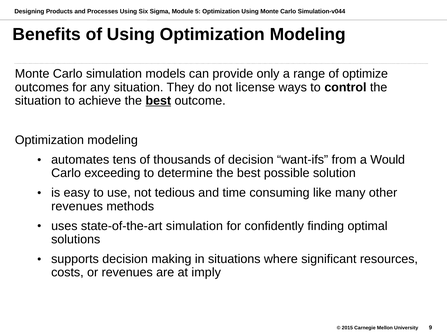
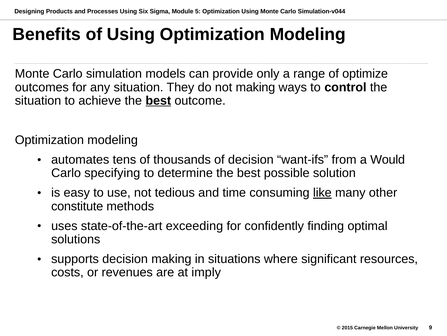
not license: license -> making (255, 87)
exceeding: exceeding -> specifying (112, 173)
like underline: none -> present (322, 192)
revenues: revenues -> constitute (77, 206)
state-of-the-art simulation: simulation -> exceeding (194, 225)
